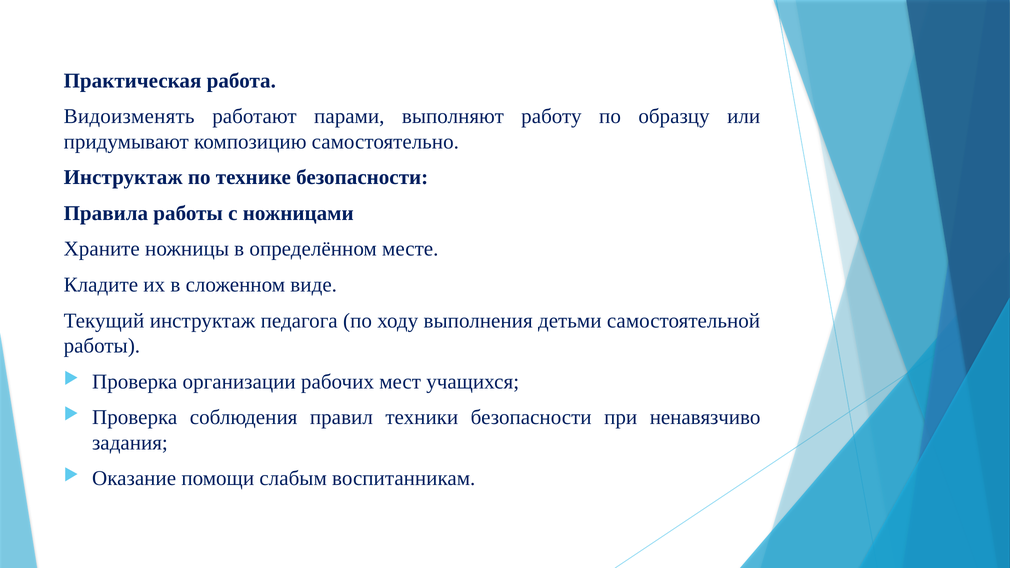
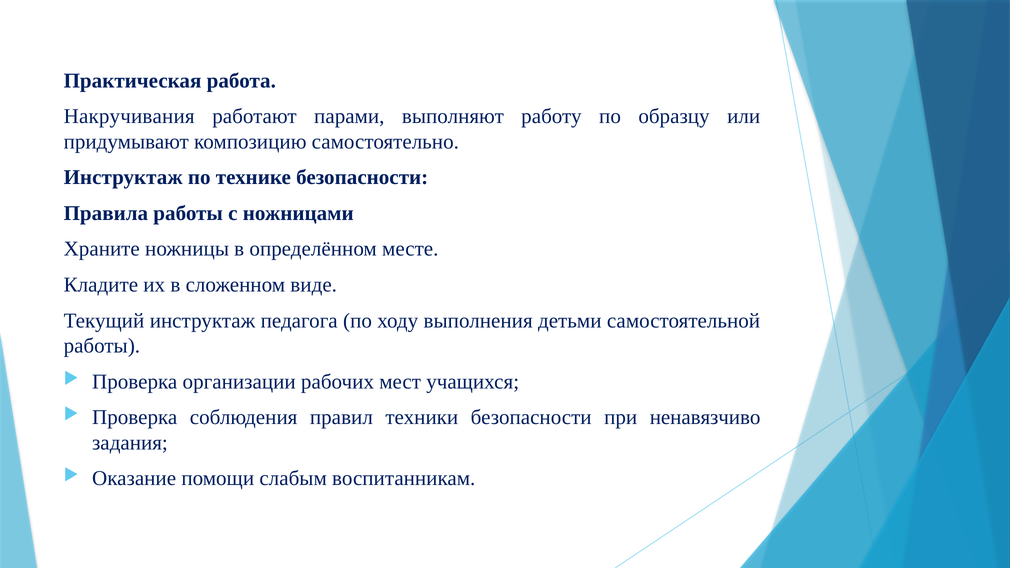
Видоизменять: Видоизменять -> Накручивания (129, 116)
